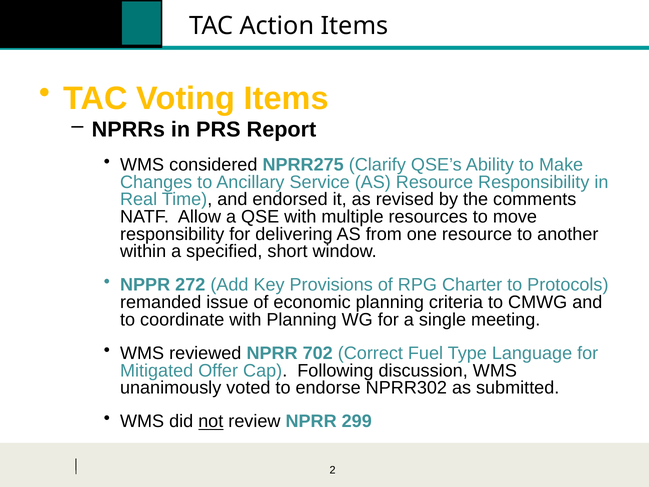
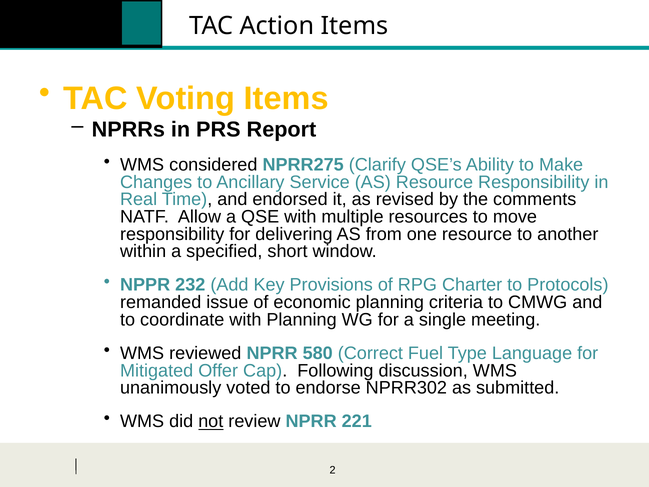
272: 272 -> 232 (190, 285)
702: 702 -> 580 (318, 353)
299: 299 -> 221 (357, 421)
